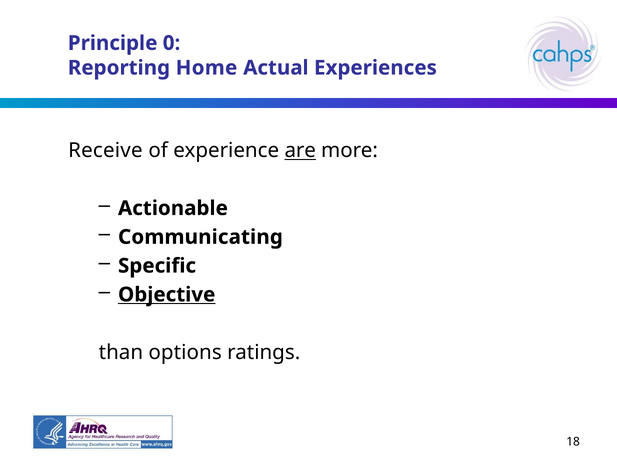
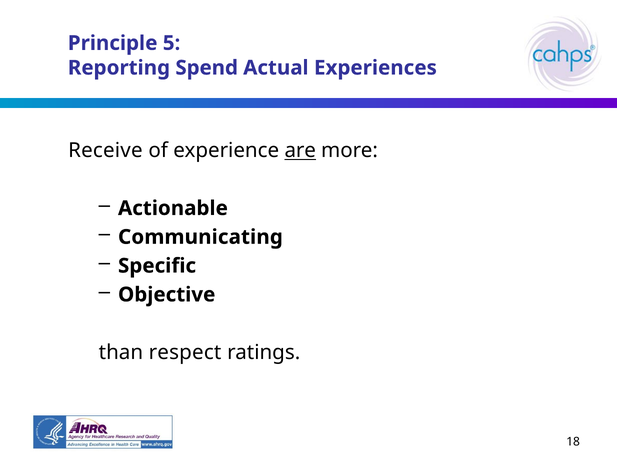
0: 0 -> 5 (172, 43)
Home: Home -> Spend (207, 68)
Objective underline: present -> none (167, 294)
options: options -> respect (185, 352)
